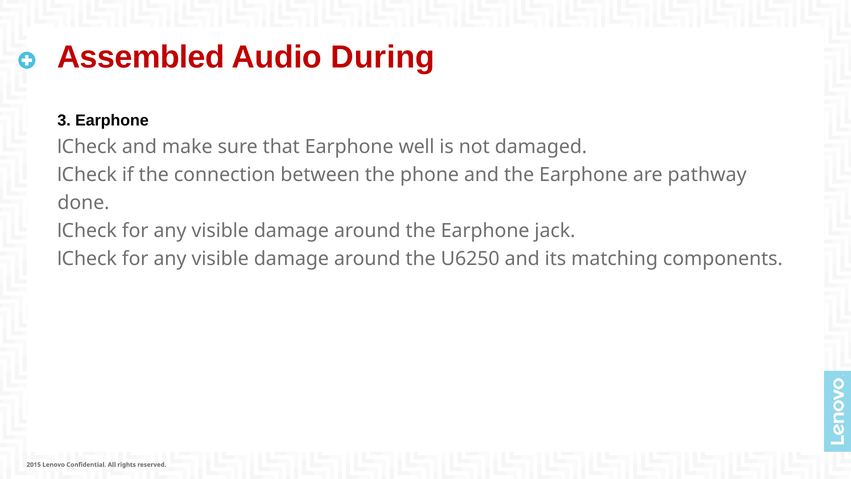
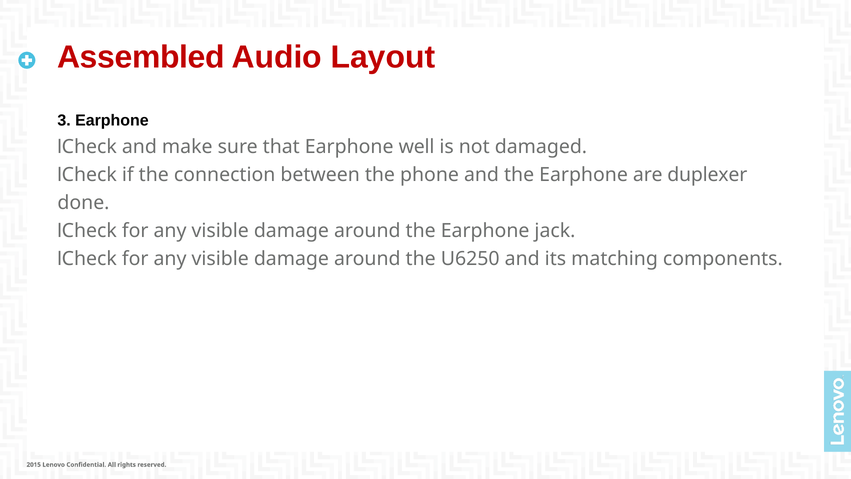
During: During -> Layout (383, 57)
pathway: pathway -> duplexer (707, 175)
